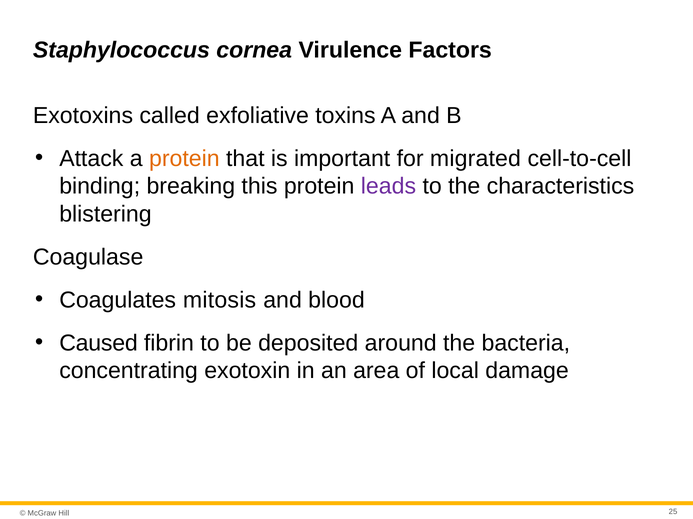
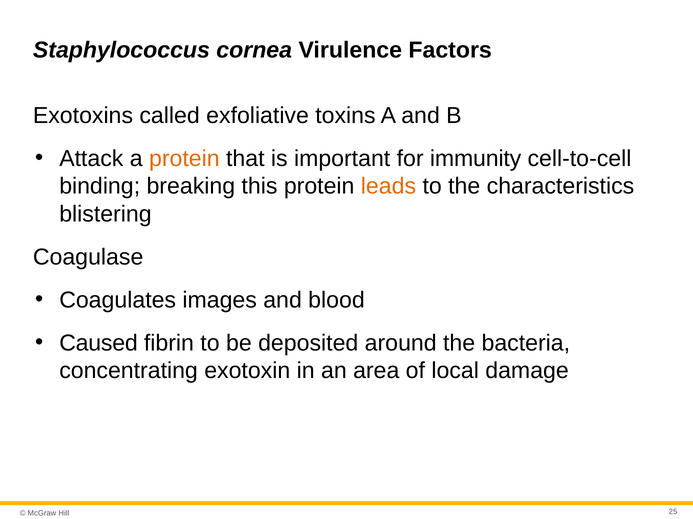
migrated: migrated -> immunity (476, 159)
leads colour: purple -> orange (388, 187)
mitosis: mitosis -> images (220, 300)
